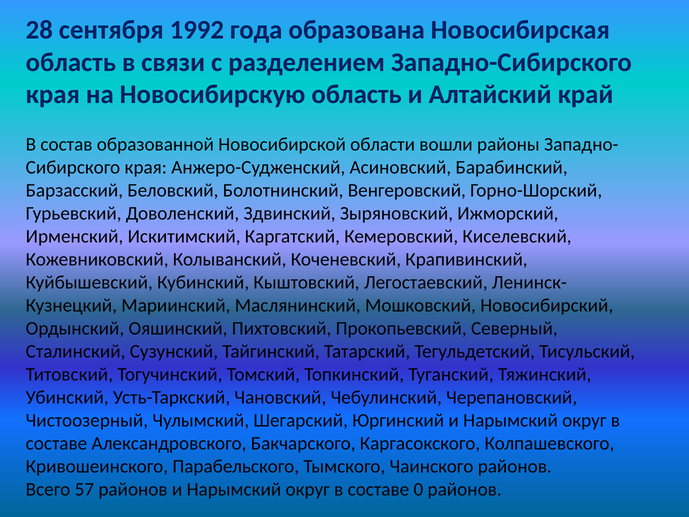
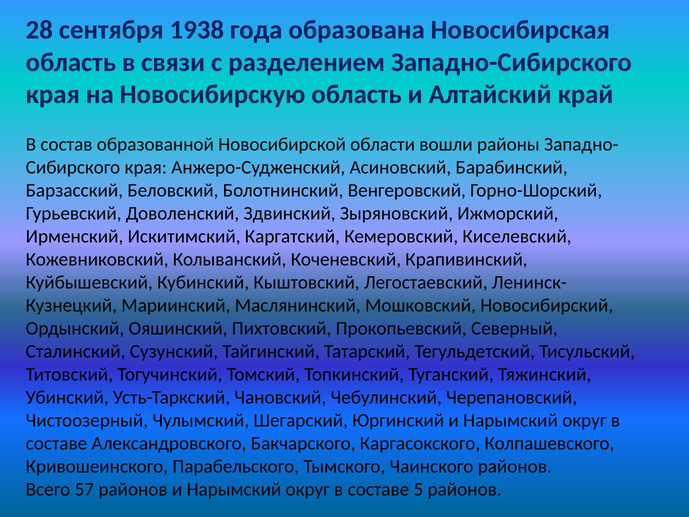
1992: 1992 -> 1938 (197, 30)
0: 0 -> 5 (418, 489)
